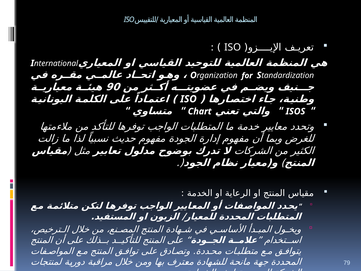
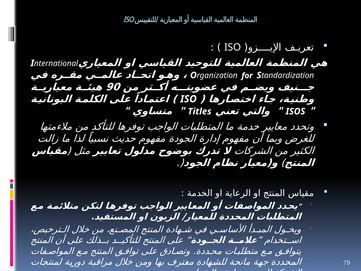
Chart: Chart -> Titles (200, 111)
